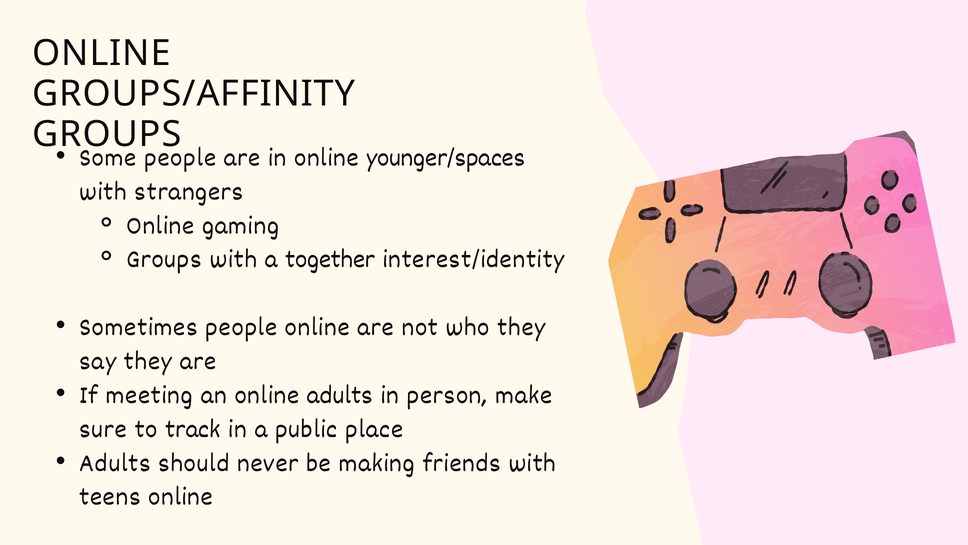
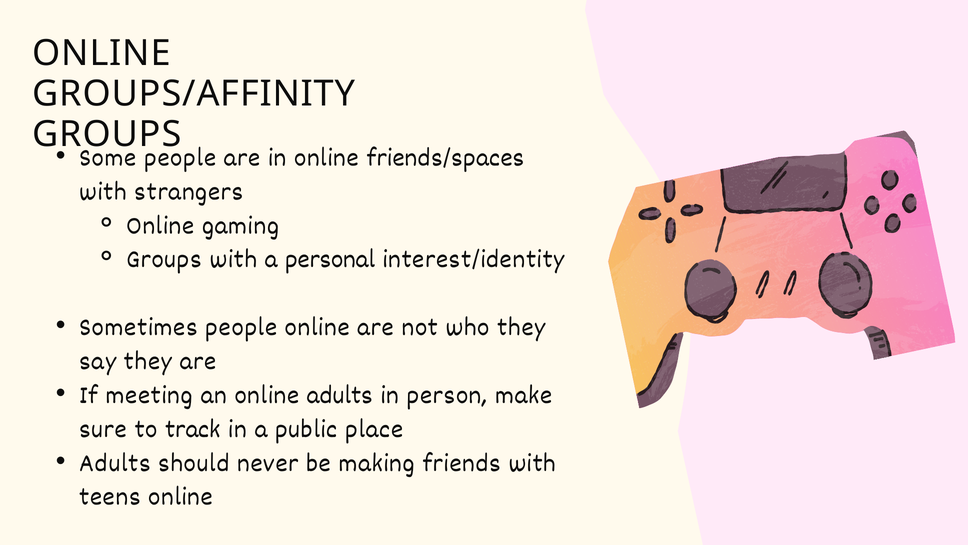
younger/spaces: younger/spaces -> friends/spaces (446, 156)
together: together -> personal (330, 258)
